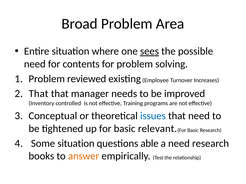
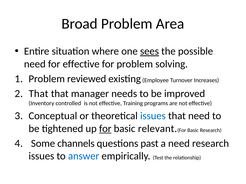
for contents: contents -> effective (81, 64)
for underline: none -> present (105, 129)
Some situation: situation -> channels (76, 144)
able: able -> past (150, 144)
books: books -> issues (41, 157)
answer colour: orange -> blue (84, 157)
